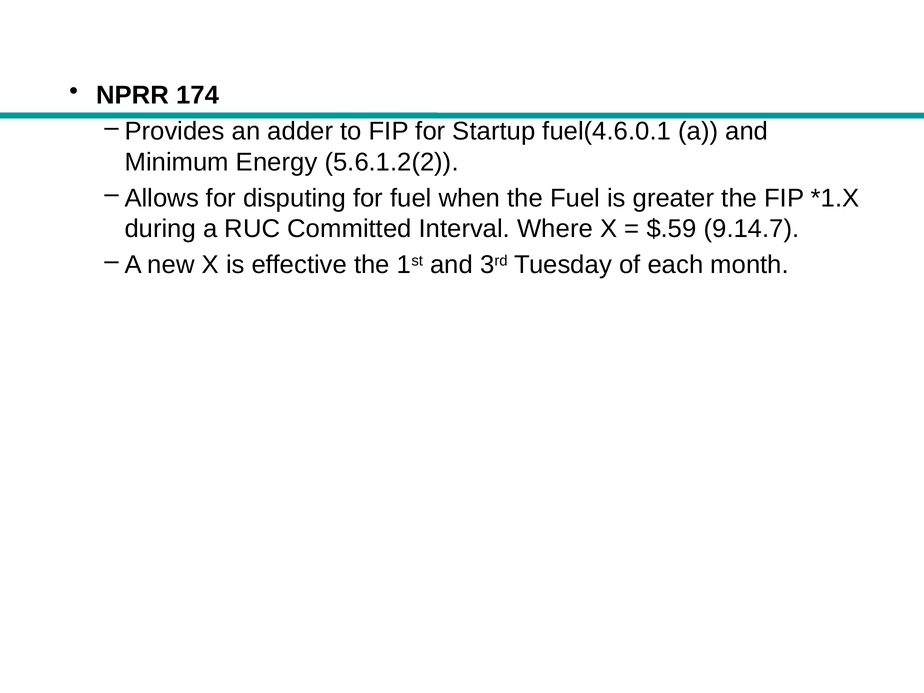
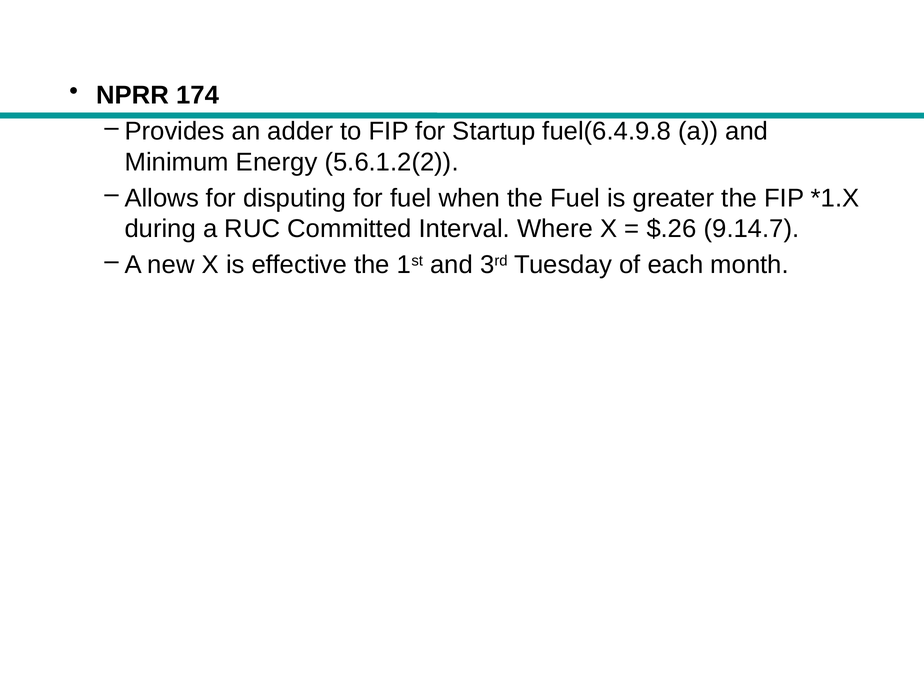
fuel(4.6.0.1: fuel(4.6.0.1 -> fuel(6.4.9.8 (607, 131)
$.59: $.59 -> $.26 (672, 229)
